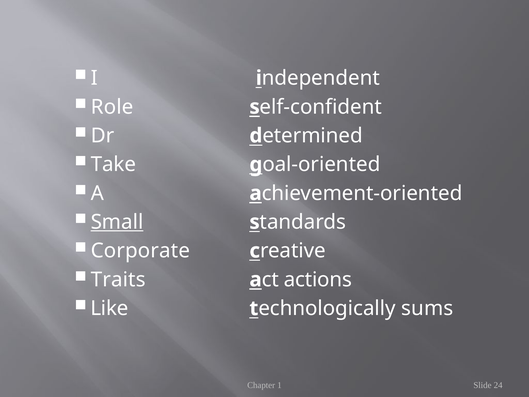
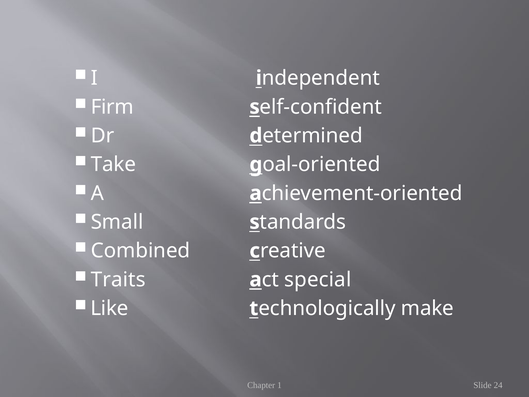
Role: Role -> Firm (112, 107)
Small underline: present -> none (117, 222)
Corporate: Corporate -> Combined (140, 251)
actions: actions -> special (318, 279)
sums: sums -> make (427, 308)
